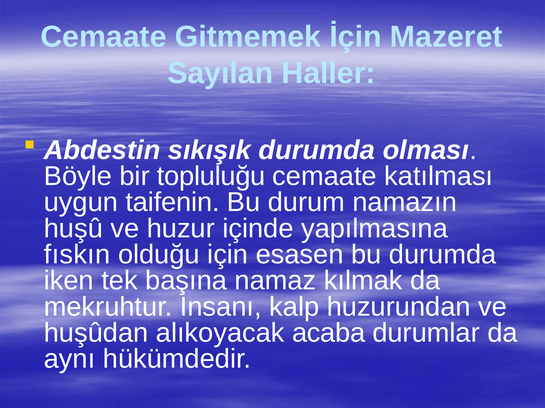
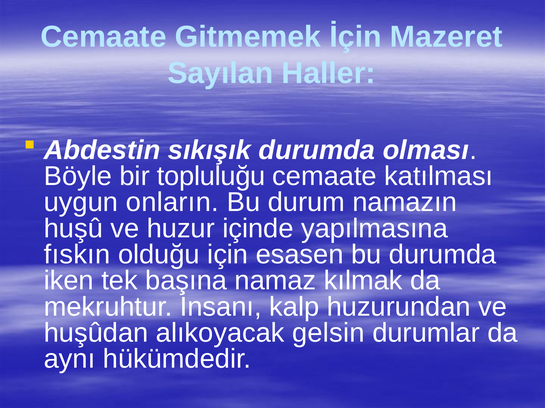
taifenin: taifenin -> onların (172, 203)
acaba: acaba -> gelsin (328, 333)
